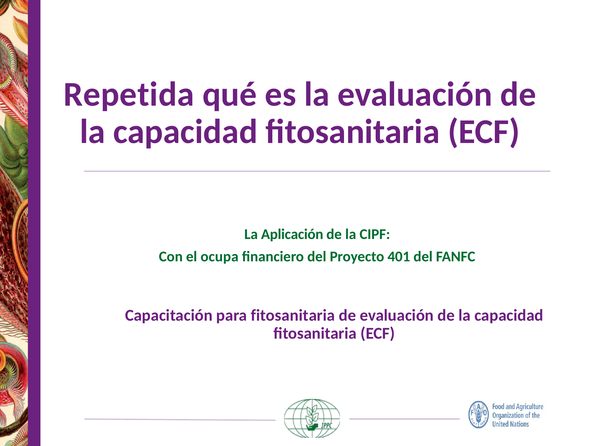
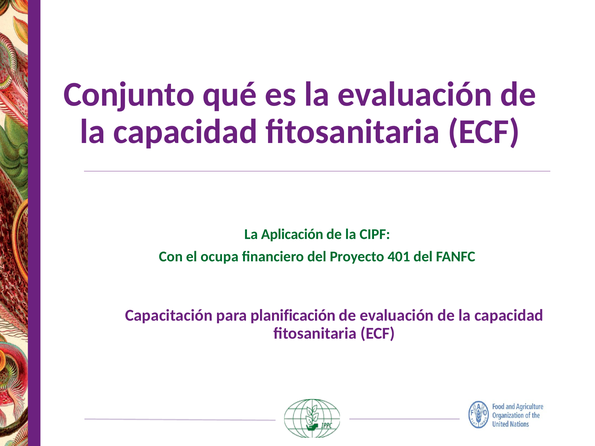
Repetida: Repetida -> Conjunto (129, 94)
para fitosanitaria: fitosanitaria -> planificación (293, 316)
